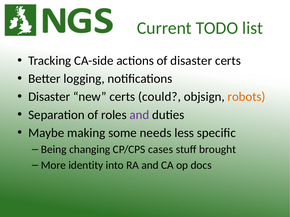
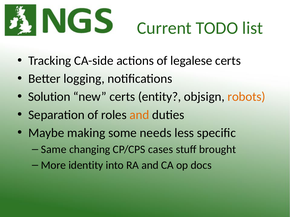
of disaster: disaster -> legalese (191, 61)
Disaster: Disaster -> Solution (49, 97)
could: could -> entity (160, 97)
and colour: purple -> orange (139, 115)
Being: Being -> Same (54, 150)
